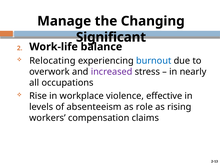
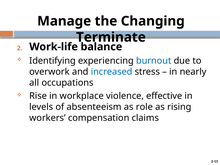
Significant: Significant -> Terminate (111, 37)
Relocating: Relocating -> Identifying (52, 61)
increased colour: purple -> blue (112, 72)
